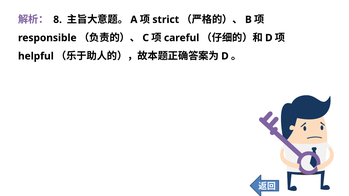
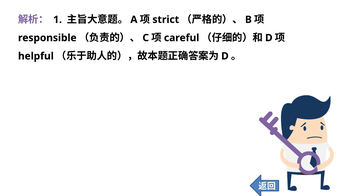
8: 8 -> 1 (58, 20)
